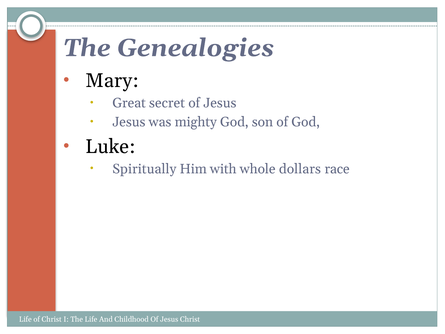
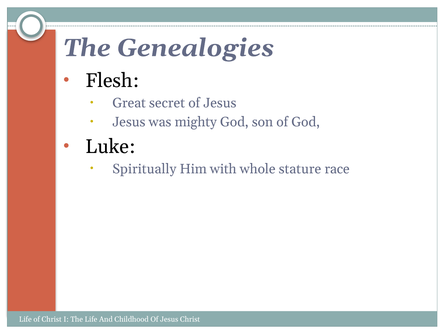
Mary: Mary -> Flesh (112, 81)
dollars: dollars -> stature (300, 169)
